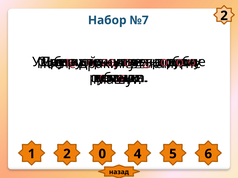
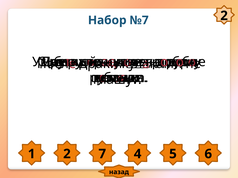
0: 0 -> 7 (102, 154)
